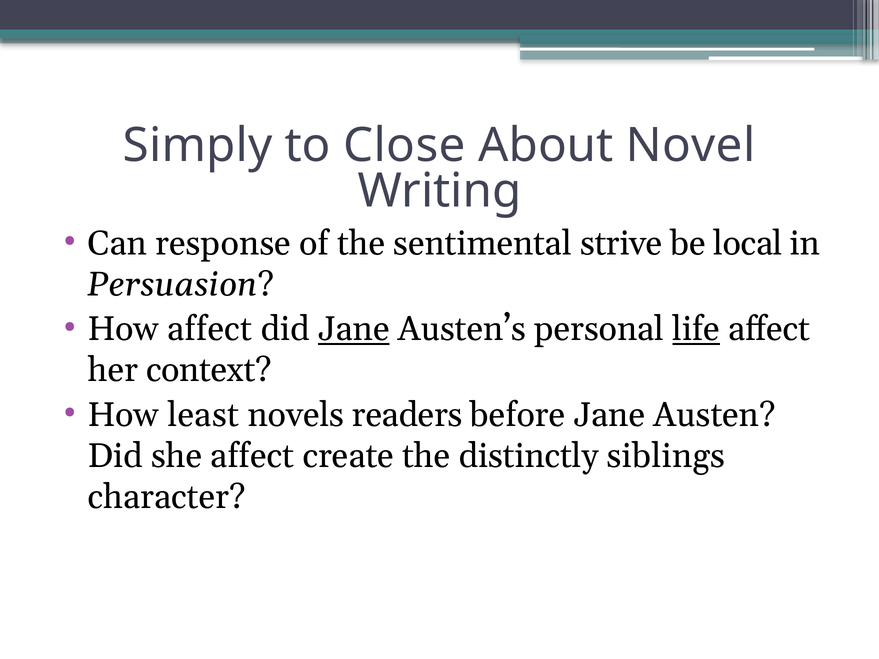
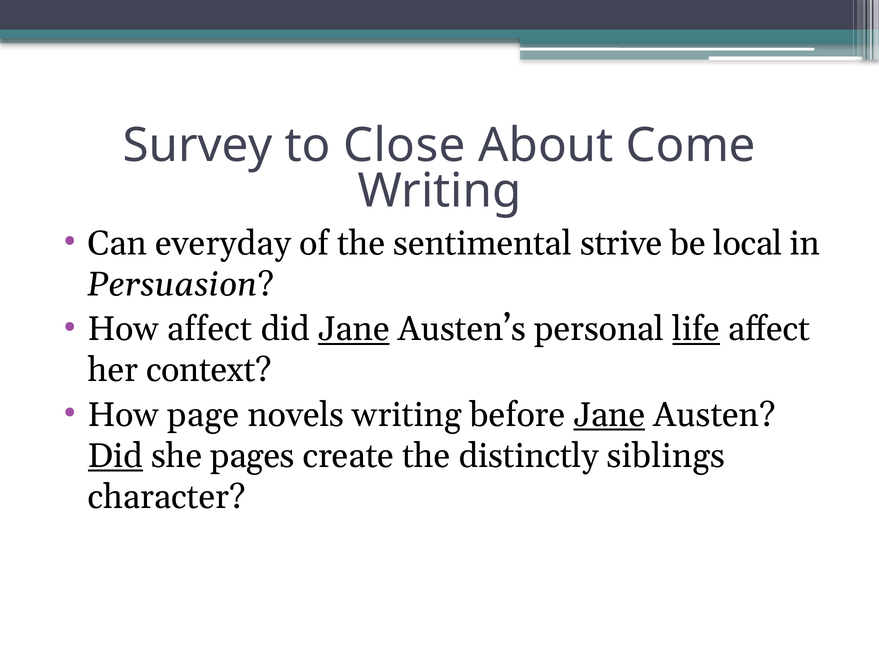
Simply: Simply -> Survey (198, 145)
Novel: Novel -> Come (691, 145)
response: response -> everyday (223, 243)
least: least -> page (203, 415)
novels readers: readers -> writing (407, 415)
Jane underline: none -> present (609, 415)
Did underline: none -> present (115, 456)
she affect: affect -> pages (252, 456)
